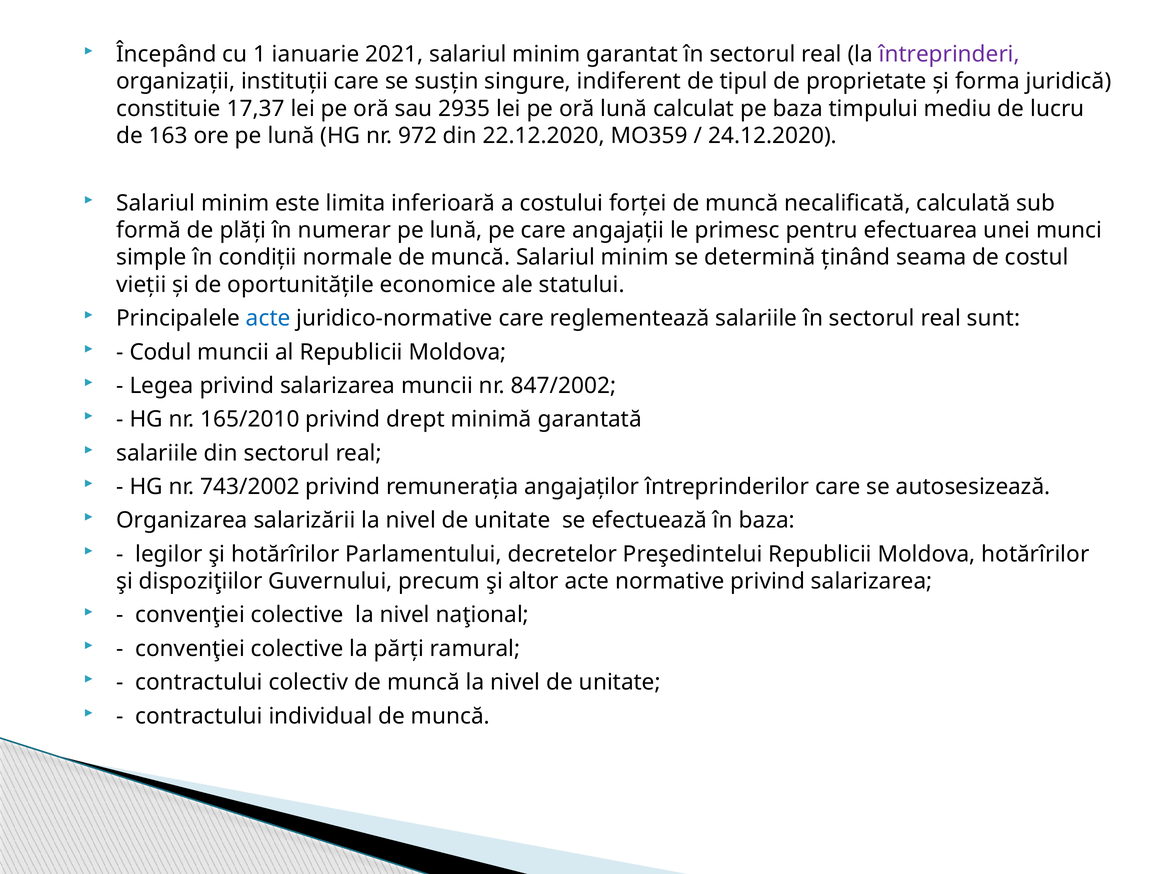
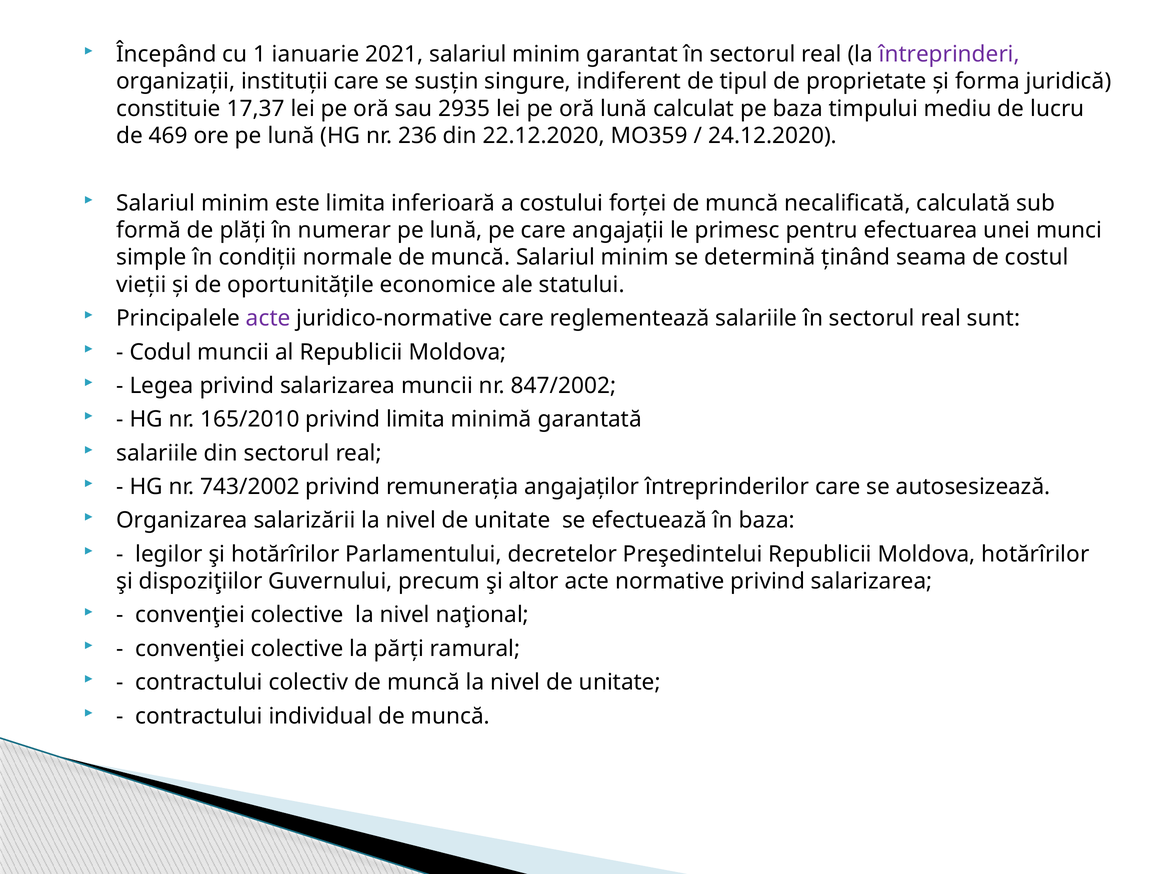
163: 163 -> 469 (168, 136)
972: 972 -> 236 (418, 136)
acte colour: blue -> purple (268, 318)
privind drept: drept -> limita (416, 419)
